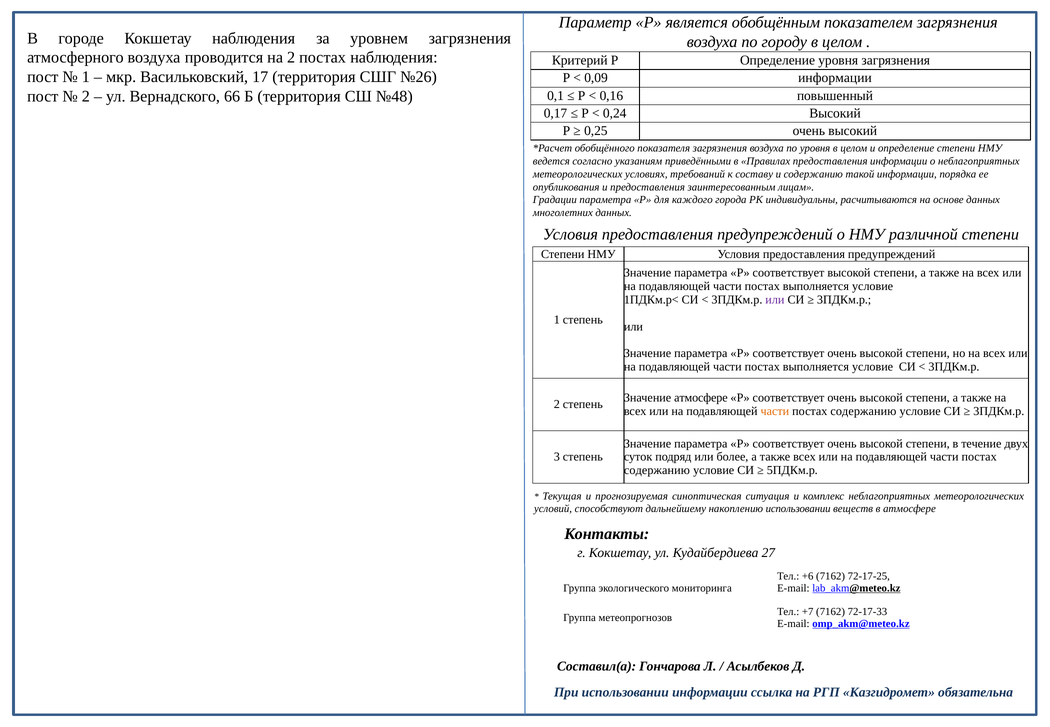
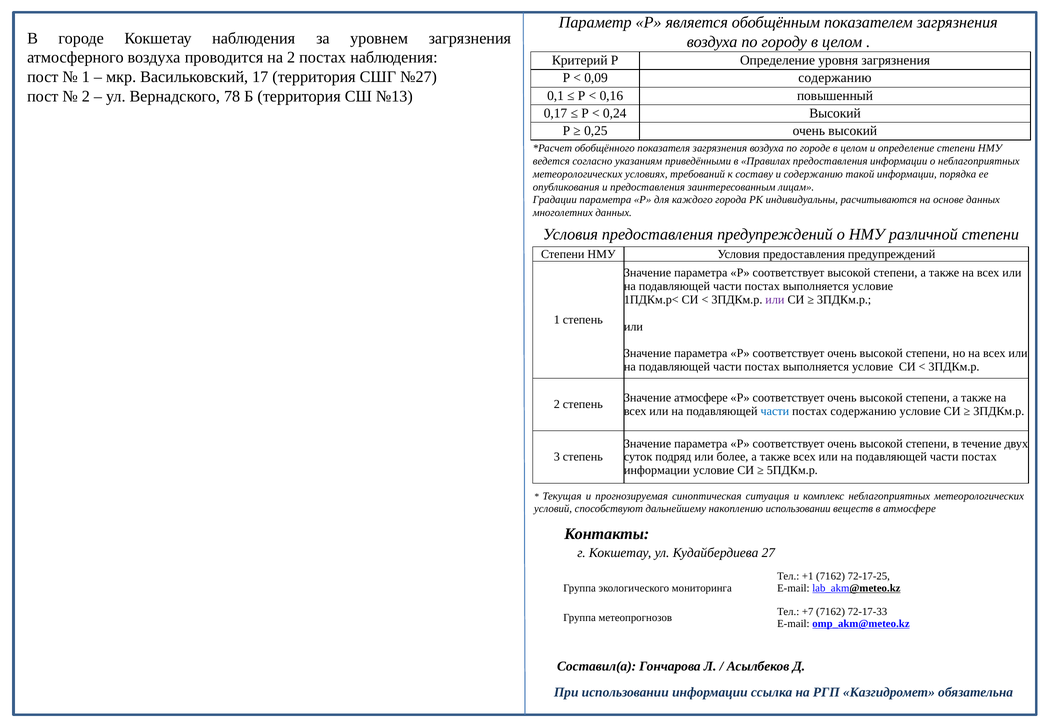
№26: №26 -> №27 (419, 77)
0,09 информации: информации -> содержанию (835, 78)
66: 66 -> 78 (232, 96)
№48: №48 -> №13 (394, 96)
по уровня: уровня -> городе (815, 148)
части colour: orange -> blue (775, 411)
содержанию: содержанию -> информации (657, 470)
+6: +6 -> +1 (808, 576)
